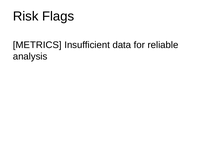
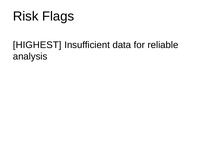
METRICS: METRICS -> HIGHEST (37, 45)
